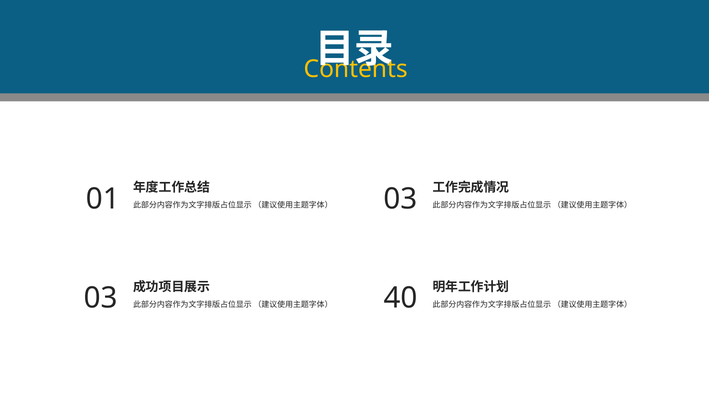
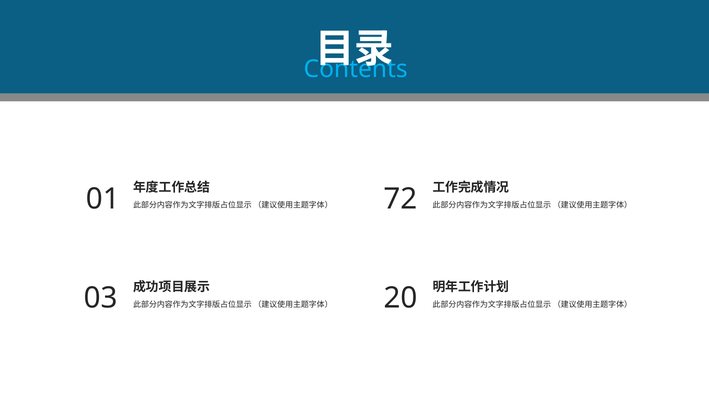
Contents colour: yellow -> light blue (356, 69)
03: 03 -> 72 (400, 199)
40: 40 -> 20 (400, 298)
